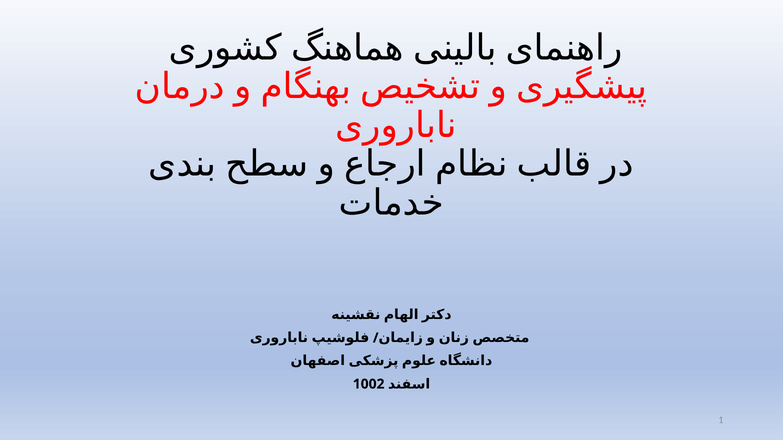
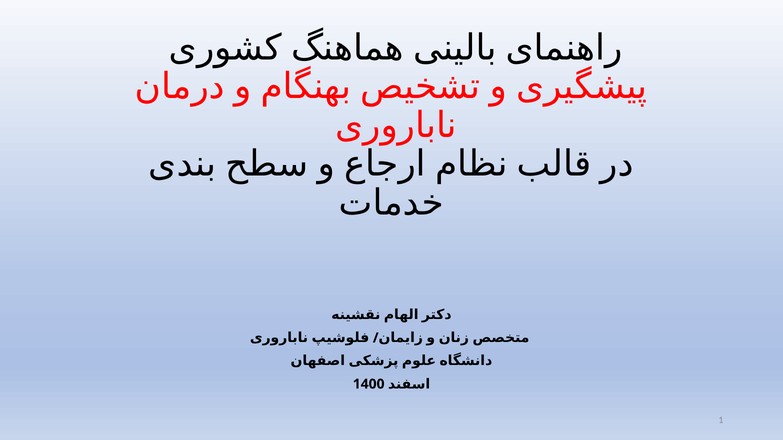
1002: 1002 -> 1400 (369, 384)
